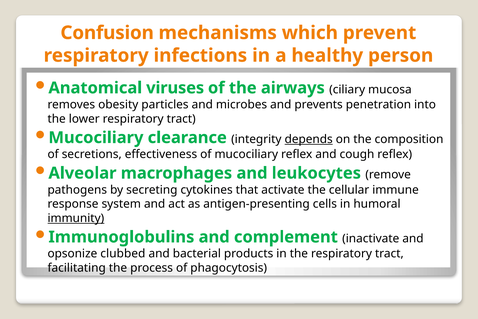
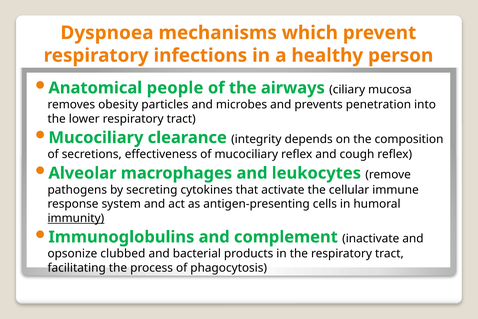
Confusion: Confusion -> Dyspnoea (107, 33)
viruses: viruses -> people (175, 88)
depends underline: present -> none (309, 139)
